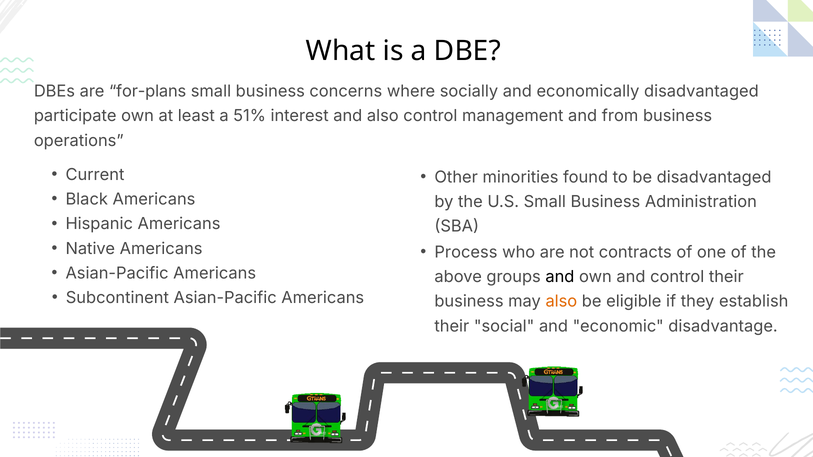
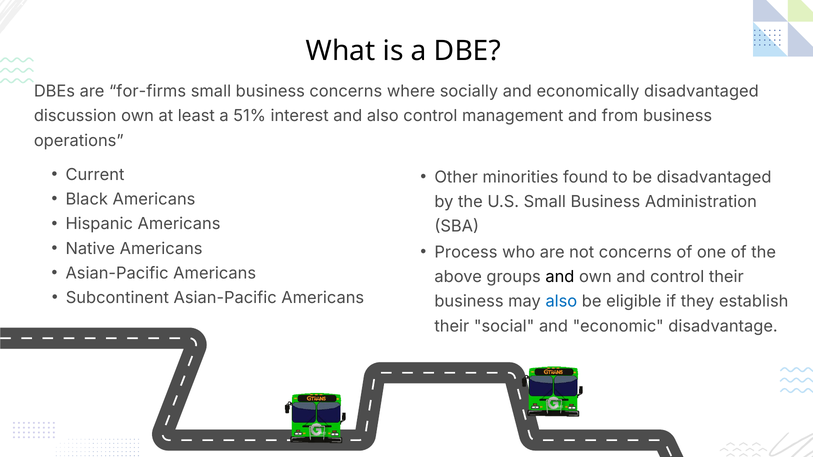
for-plans: for-plans -> for-firms (148, 91)
participate: participate -> discussion (75, 116)
not contracts: contracts -> concerns (635, 252)
also colour: orange -> blue (561, 302)
